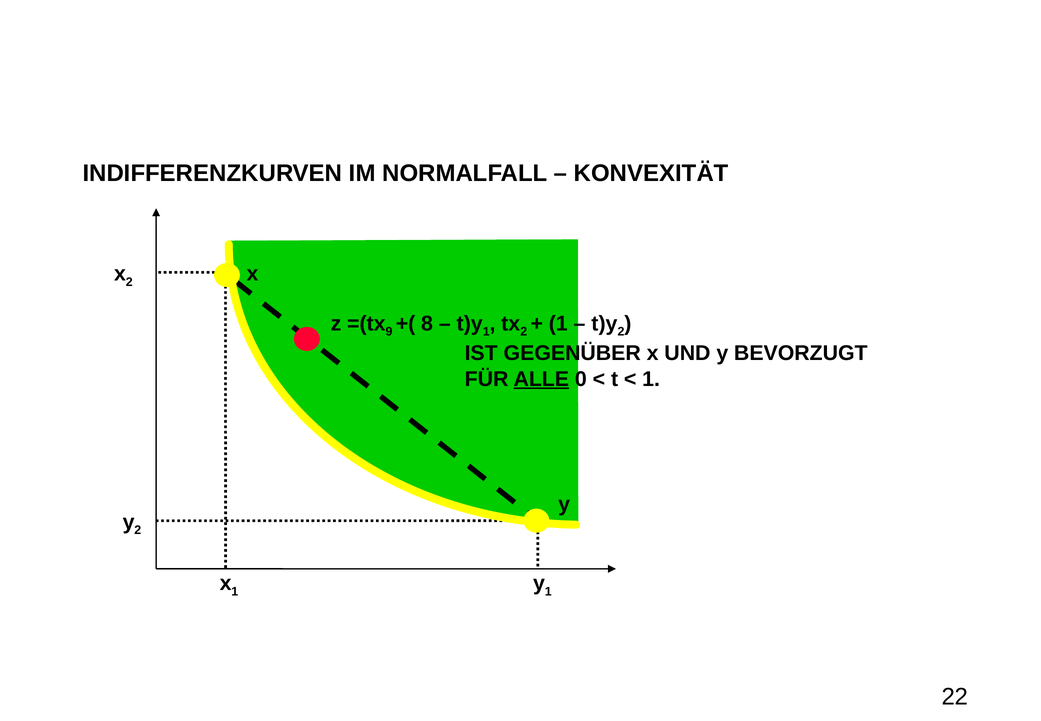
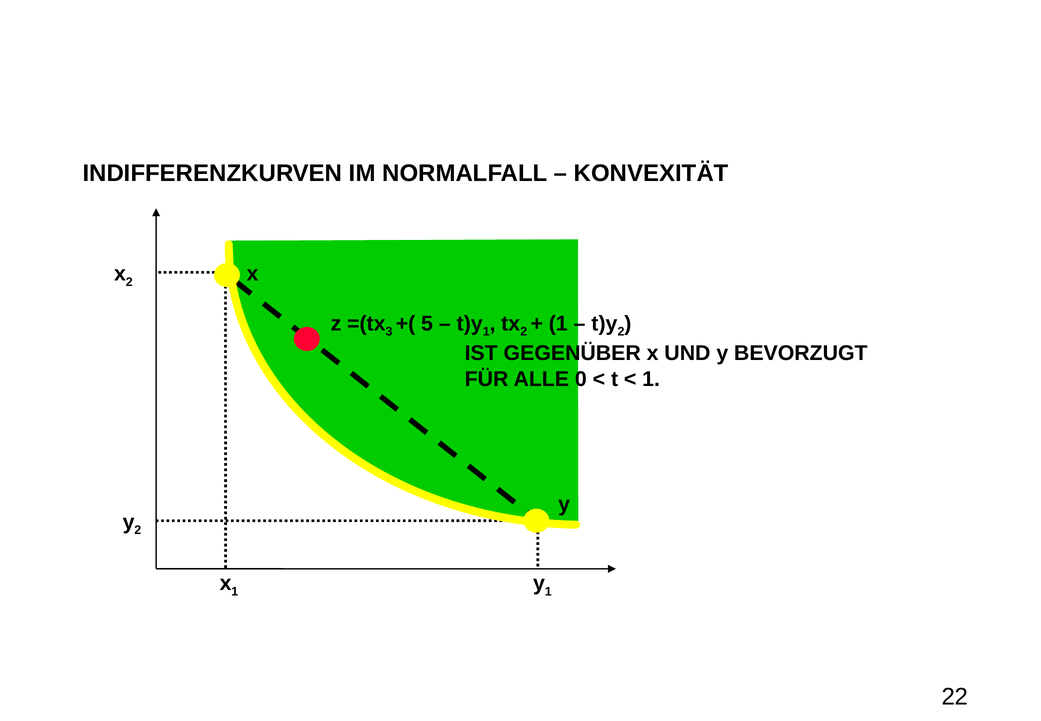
9: 9 -> 3 (389, 332)
8: 8 -> 5 (427, 323)
ALLE underline: present -> none (541, 379)
